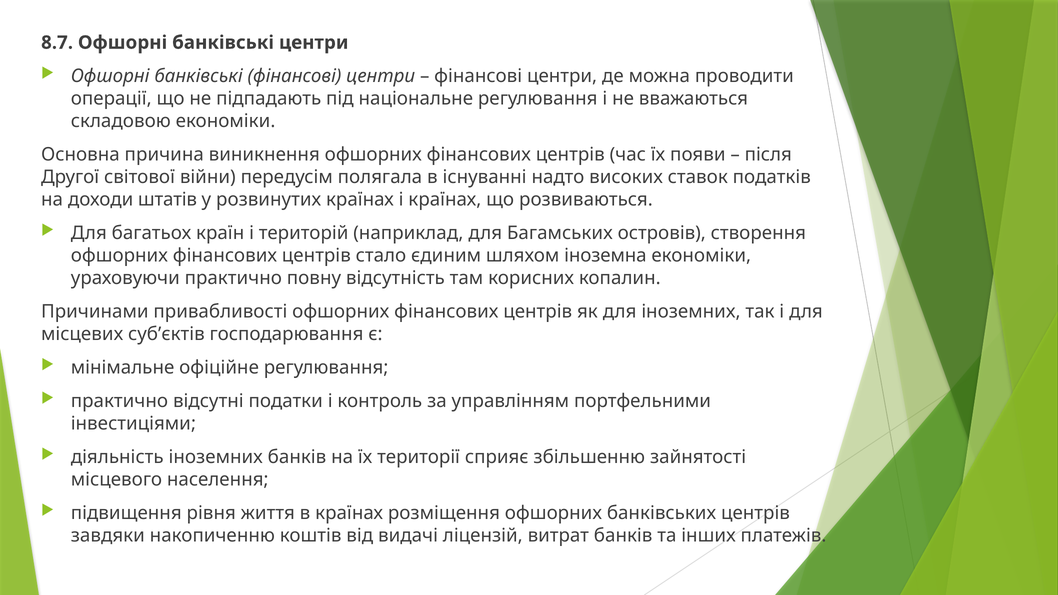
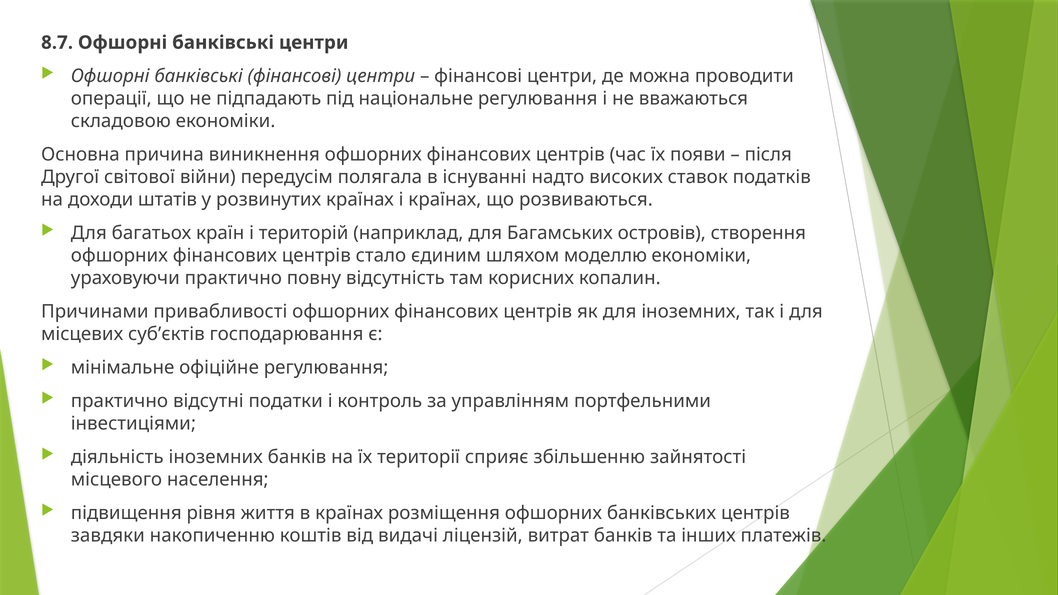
іноземна: іноземна -> моделлю (605, 256)
